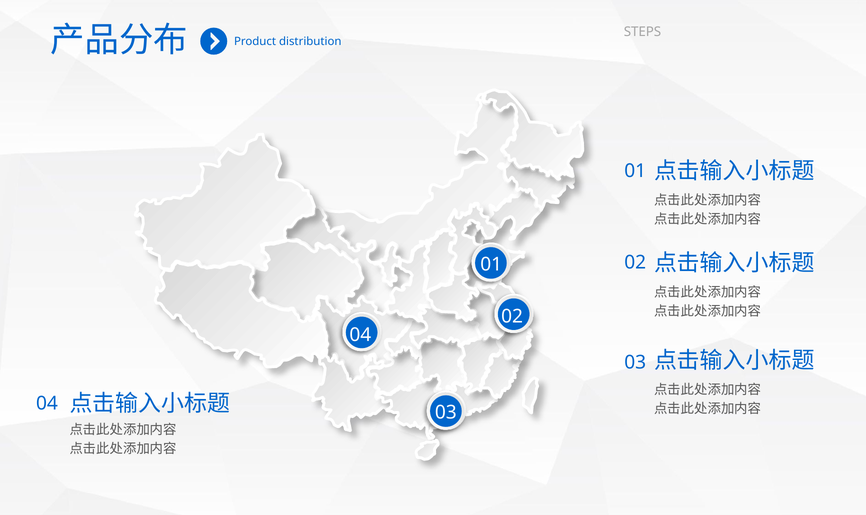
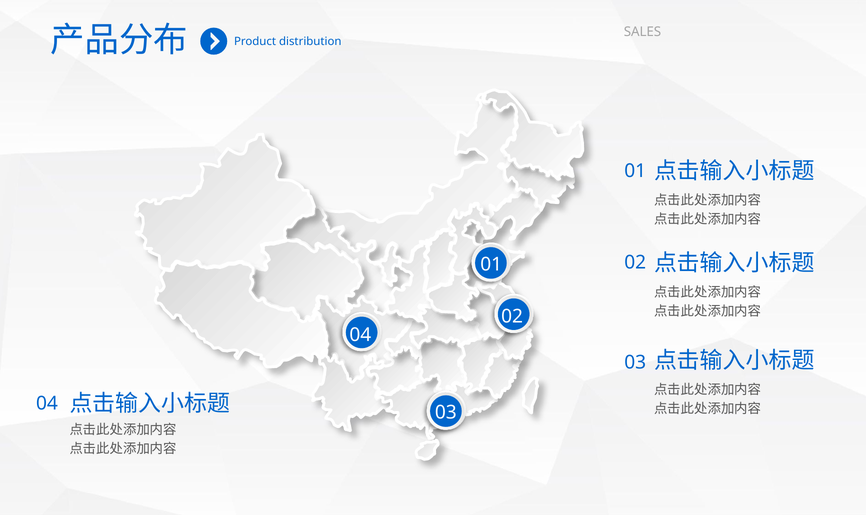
STEPS: STEPS -> SALES (642, 32)
